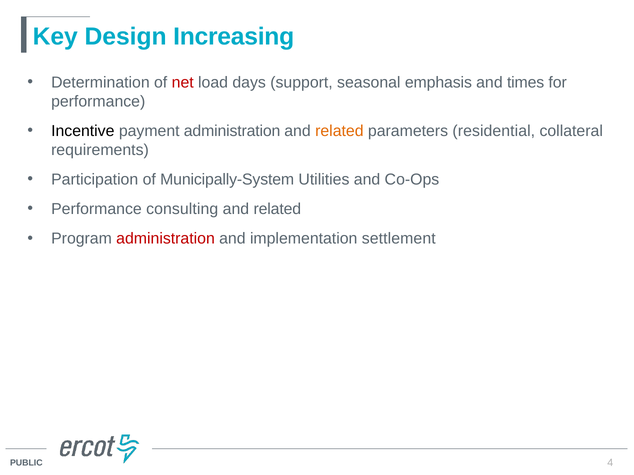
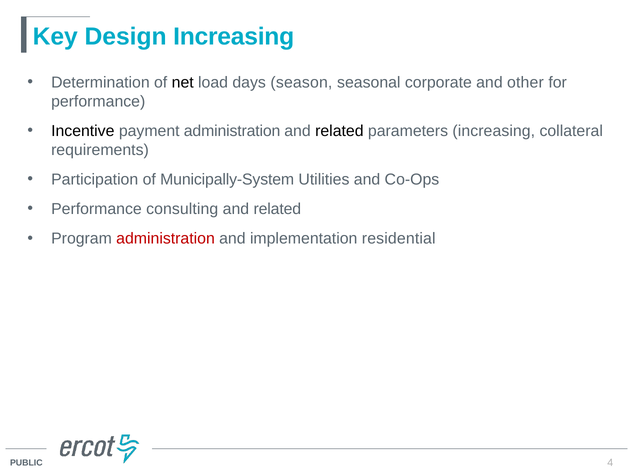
net colour: red -> black (183, 82)
support: support -> season (301, 82)
emphasis: emphasis -> corporate (438, 82)
times: times -> other (525, 82)
related colour: orange -> black (339, 131)
parameters residential: residential -> increasing (494, 131)
settlement: settlement -> residential (399, 239)
